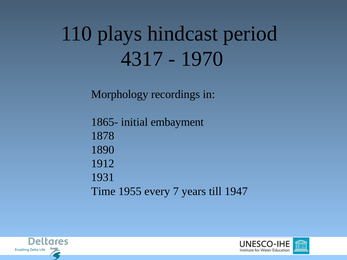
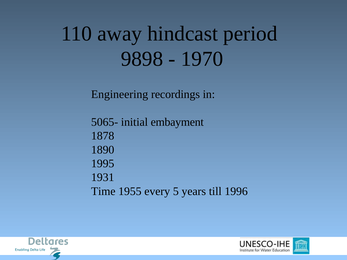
plays: plays -> away (120, 34)
4317: 4317 -> 9898 (142, 59)
Morphology: Morphology -> Engineering (120, 94)
1865-: 1865- -> 5065- (105, 122)
1912: 1912 -> 1995 (103, 164)
7: 7 -> 5 (176, 191)
1947: 1947 -> 1996 (236, 191)
